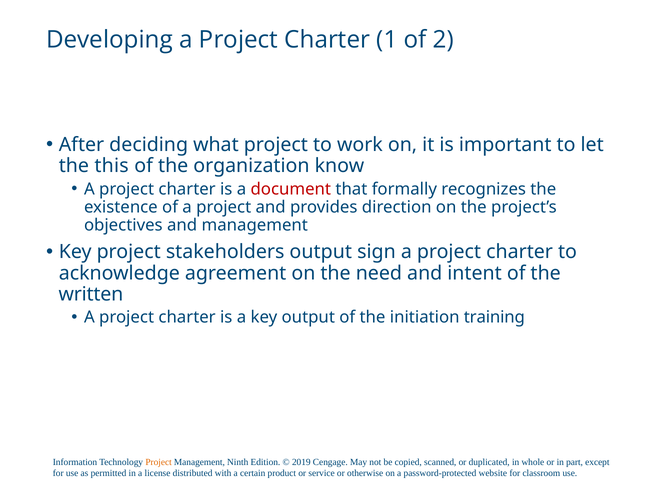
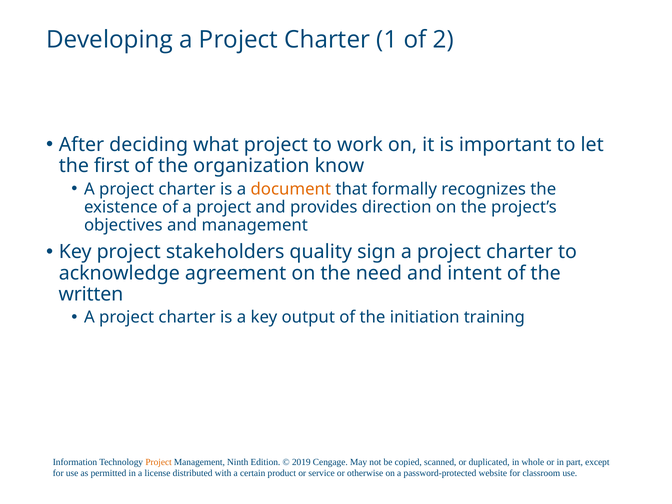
this: this -> first (112, 166)
document colour: red -> orange (291, 189)
stakeholders output: output -> quality (321, 252)
